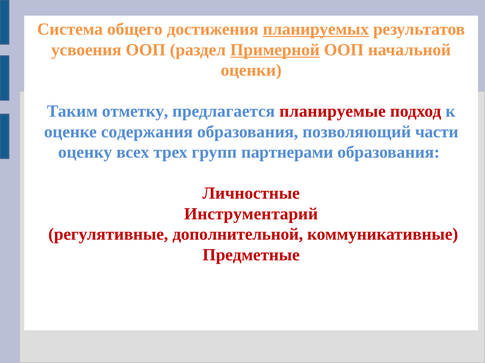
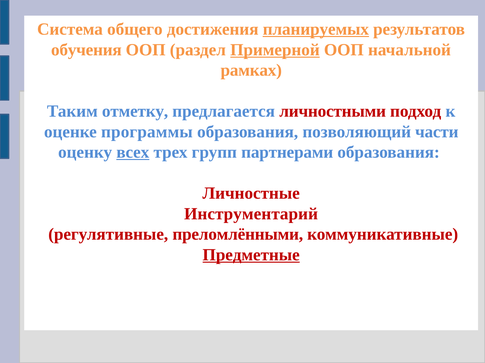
усвоения: усвоения -> обучения (86, 50)
оценки: оценки -> рамках (251, 70)
планируемые: планируемые -> личностными (333, 111)
содержания: содержания -> программы (147, 132)
всех underline: none -> present (133, 153)
дополнительной: дополнительной -> преломлёнными (238, 235)
Предметные underline: none -> present (251, 255)
